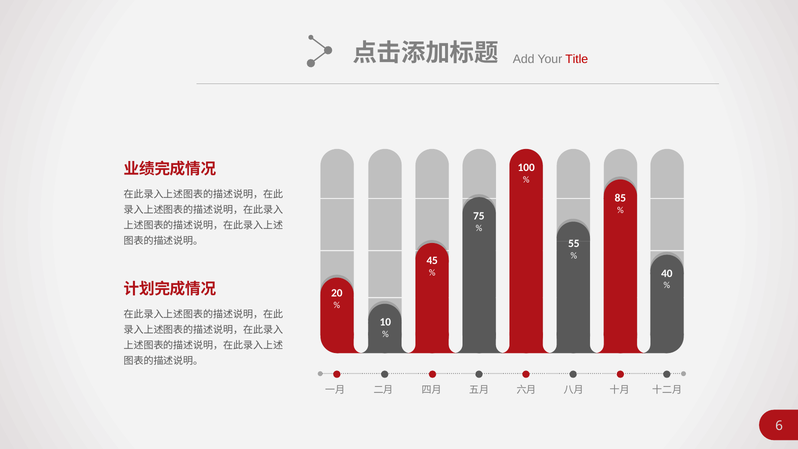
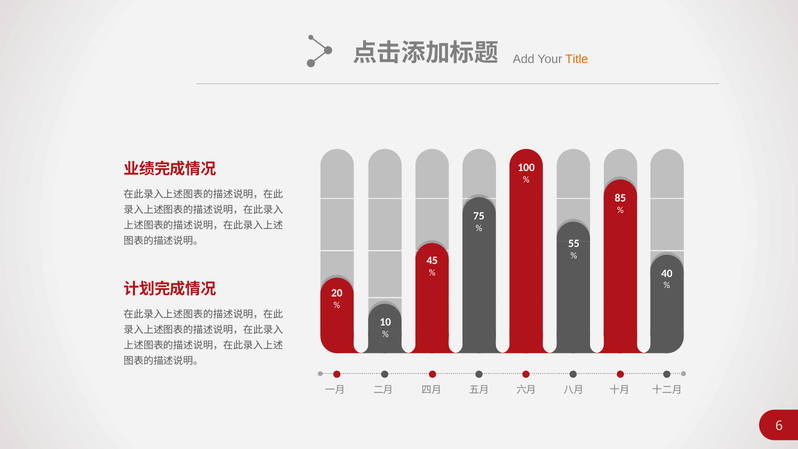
Title colour: red -> orange (577, 59)
